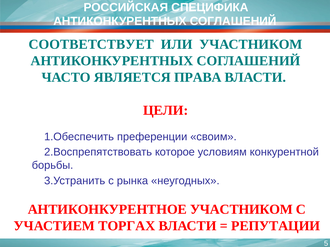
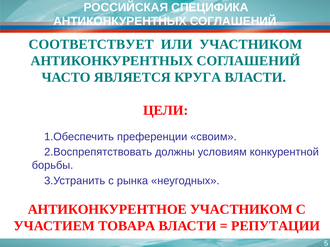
ПРАВА: ПРАВА -> КРУГА (198, 77)
которое: которое -> должны (175, 152)
ТОРГАХ: ТОРГАХ -> ТОВАРА (127, 226)
